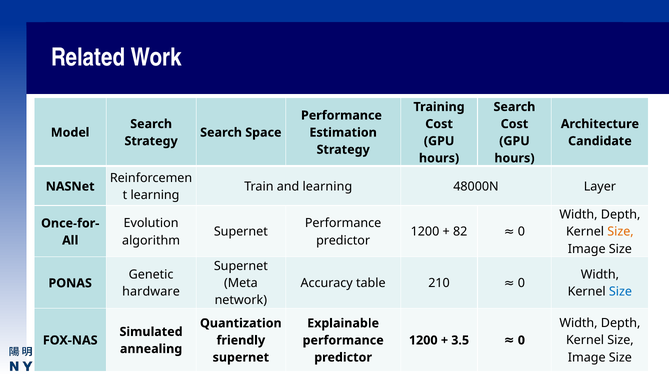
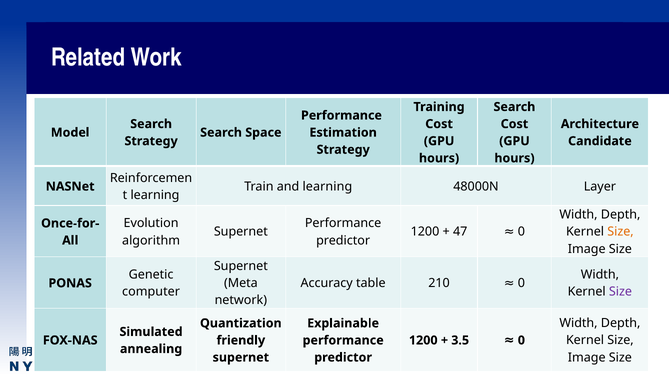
82: 82 -> 47 (460, 231)
hardware: hardware -> computer (151, 291)
Size colour: blue -> purple (620, 291)
